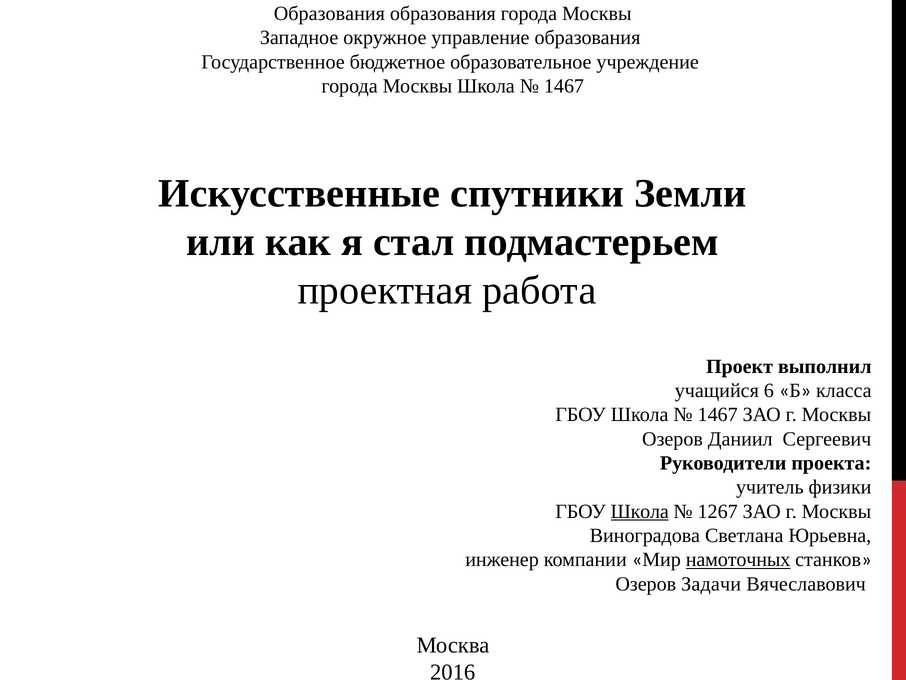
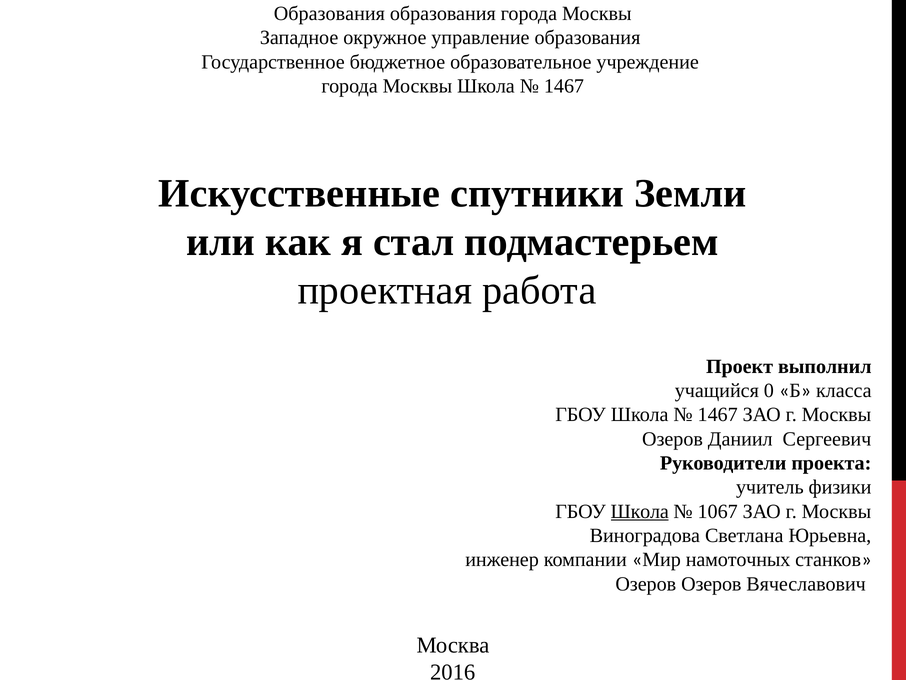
6: 6 -> 0 (769, 390)
1267: 1267 -> 1067 (718, 511)
намоточных underline: present -> none (738, 559)
Озеров Задачи: Задачи -> Озеров (711, 583)
